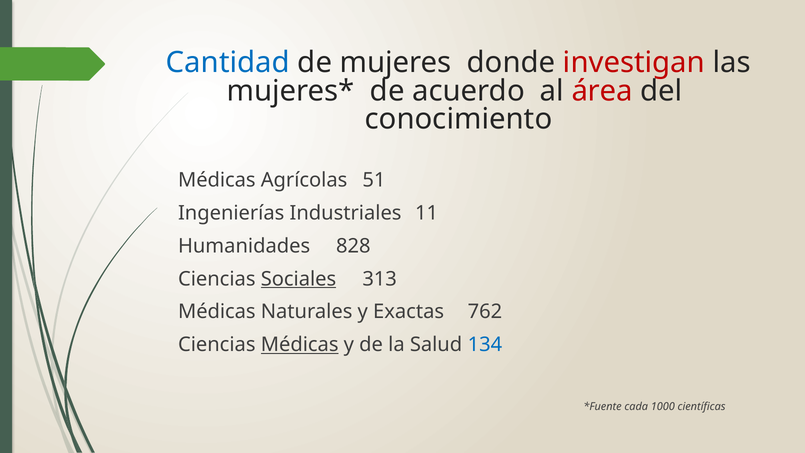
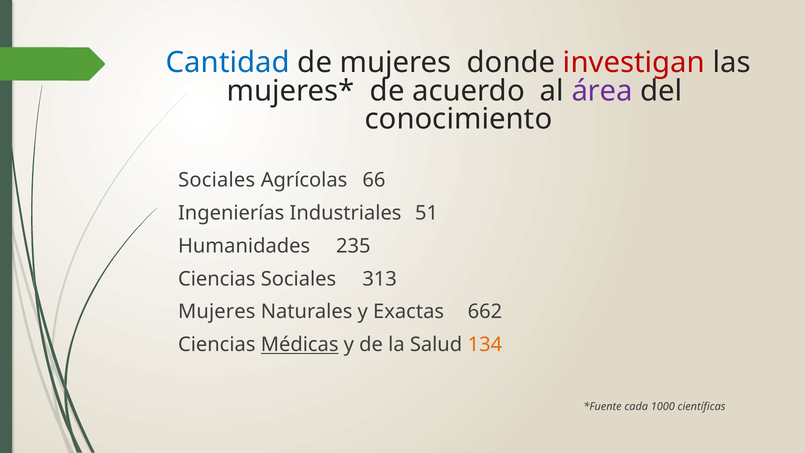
área colour: red -> purple (602, 91)
Médicas: Médicas -> Sociales (217, 180)
51: 51 -> 66 (374, 180)
11: 11 -> 51 (427, 213)
828: 828 -> 235 (353, 246)
Sociales underline: present -> none (299, 279)
Médicas: Médicas -> Mujeres (217, 312)
762: 762 -> 662 (485, 312)
134 colour: blue -> orange (485, 345)
